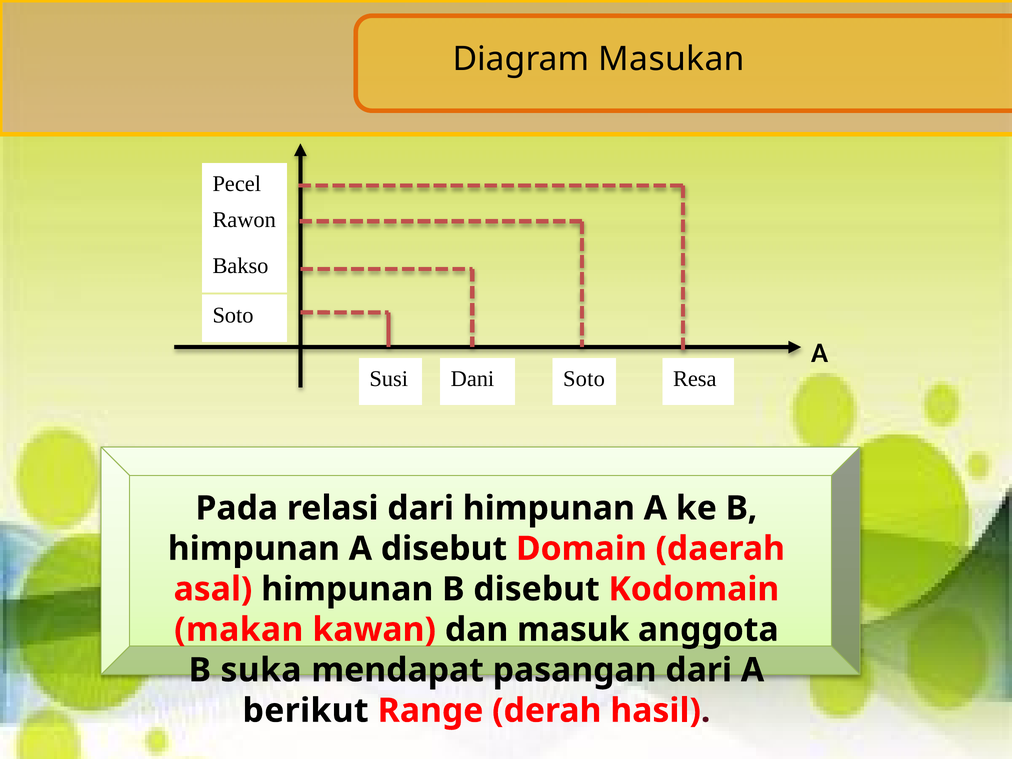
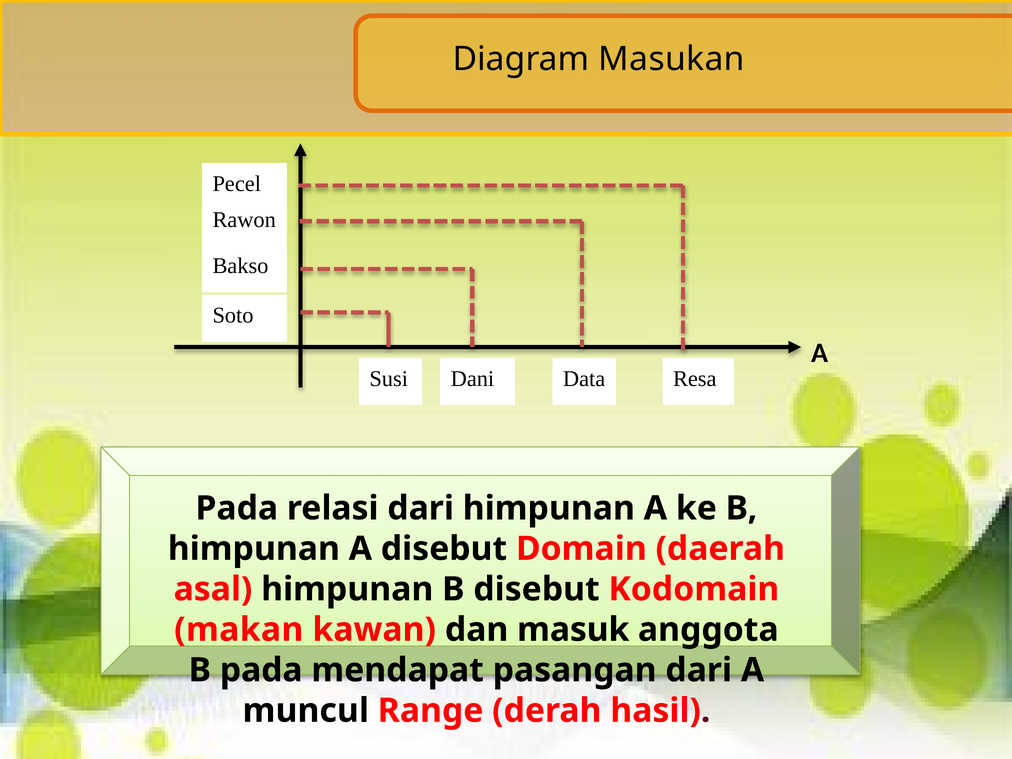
Dani Soto: Soto -> Data (584, 379)
B suka: suka -> pada (261, 670)
berikut: berikut -> muncul (306, 711)
